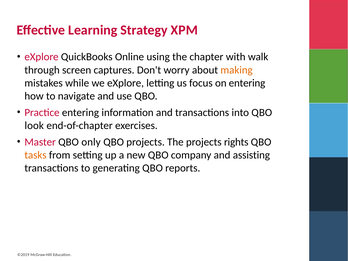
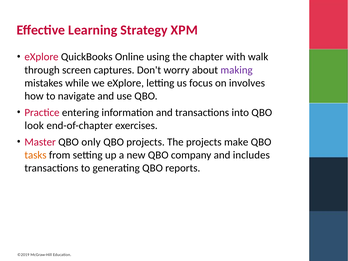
making colour: orange -> purple (237, 70)
on entering: entering -> involves (247, 83)
rights: rights -> make (236, 142)
assisting: assisting -> includes (251, 155)
